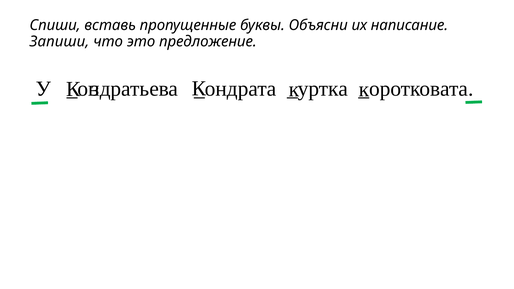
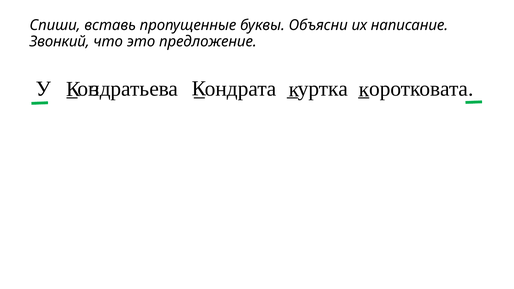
Запиши: Запиши -> Звонкий (60, 42)
